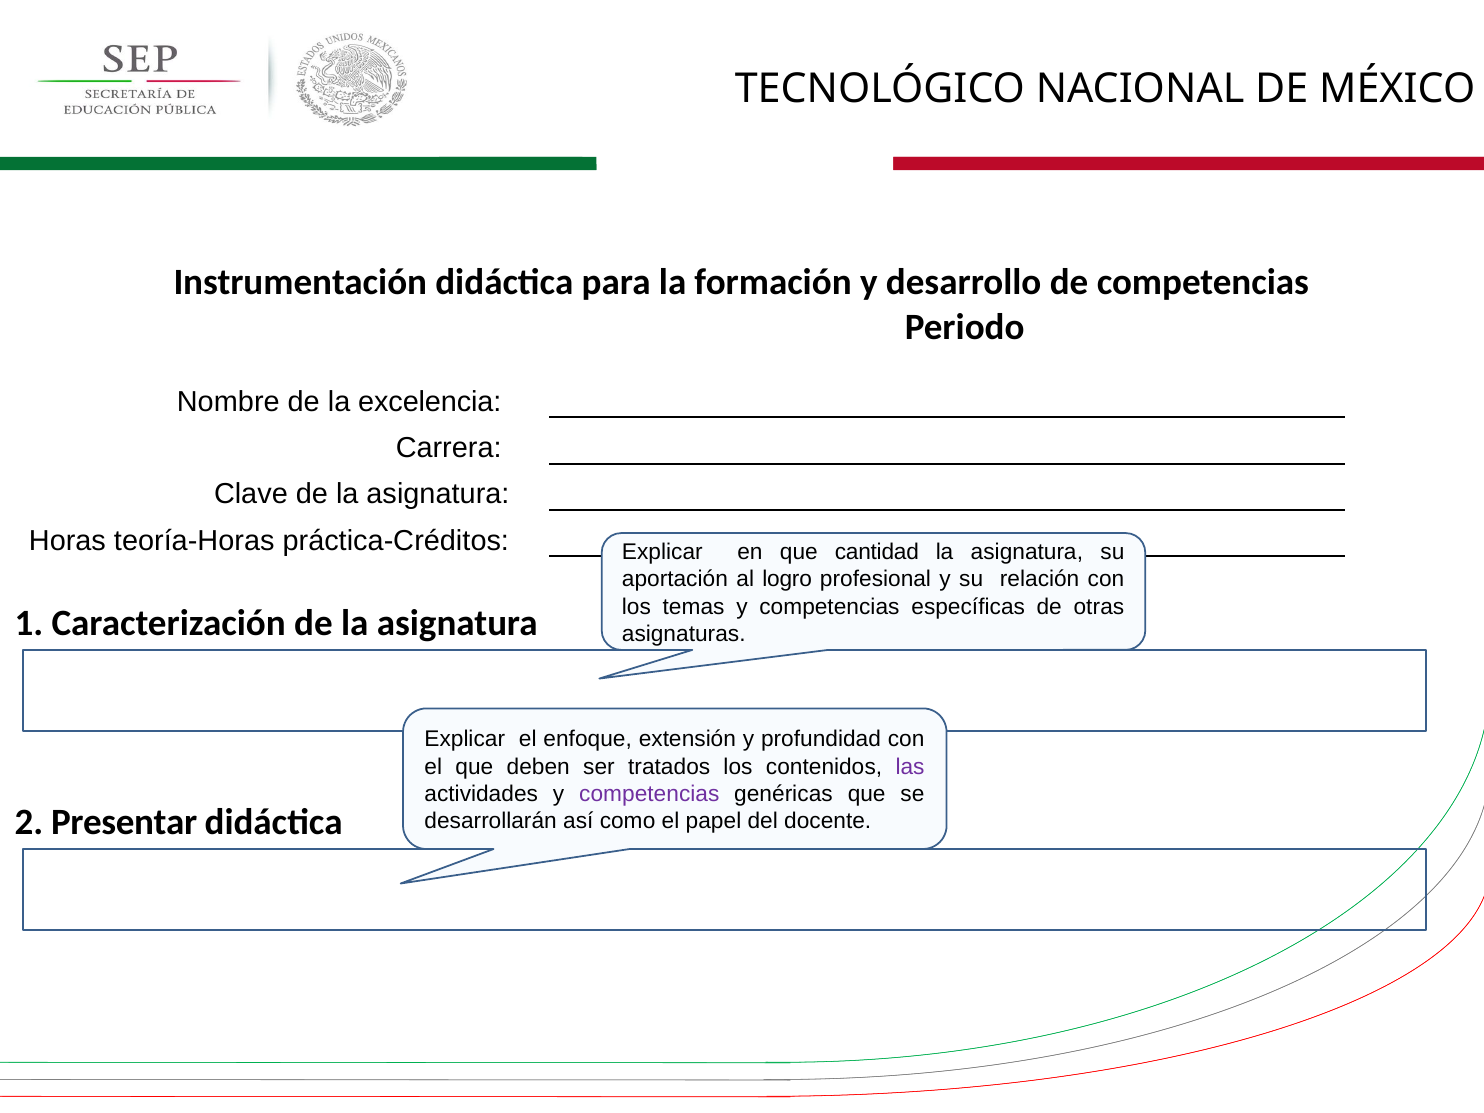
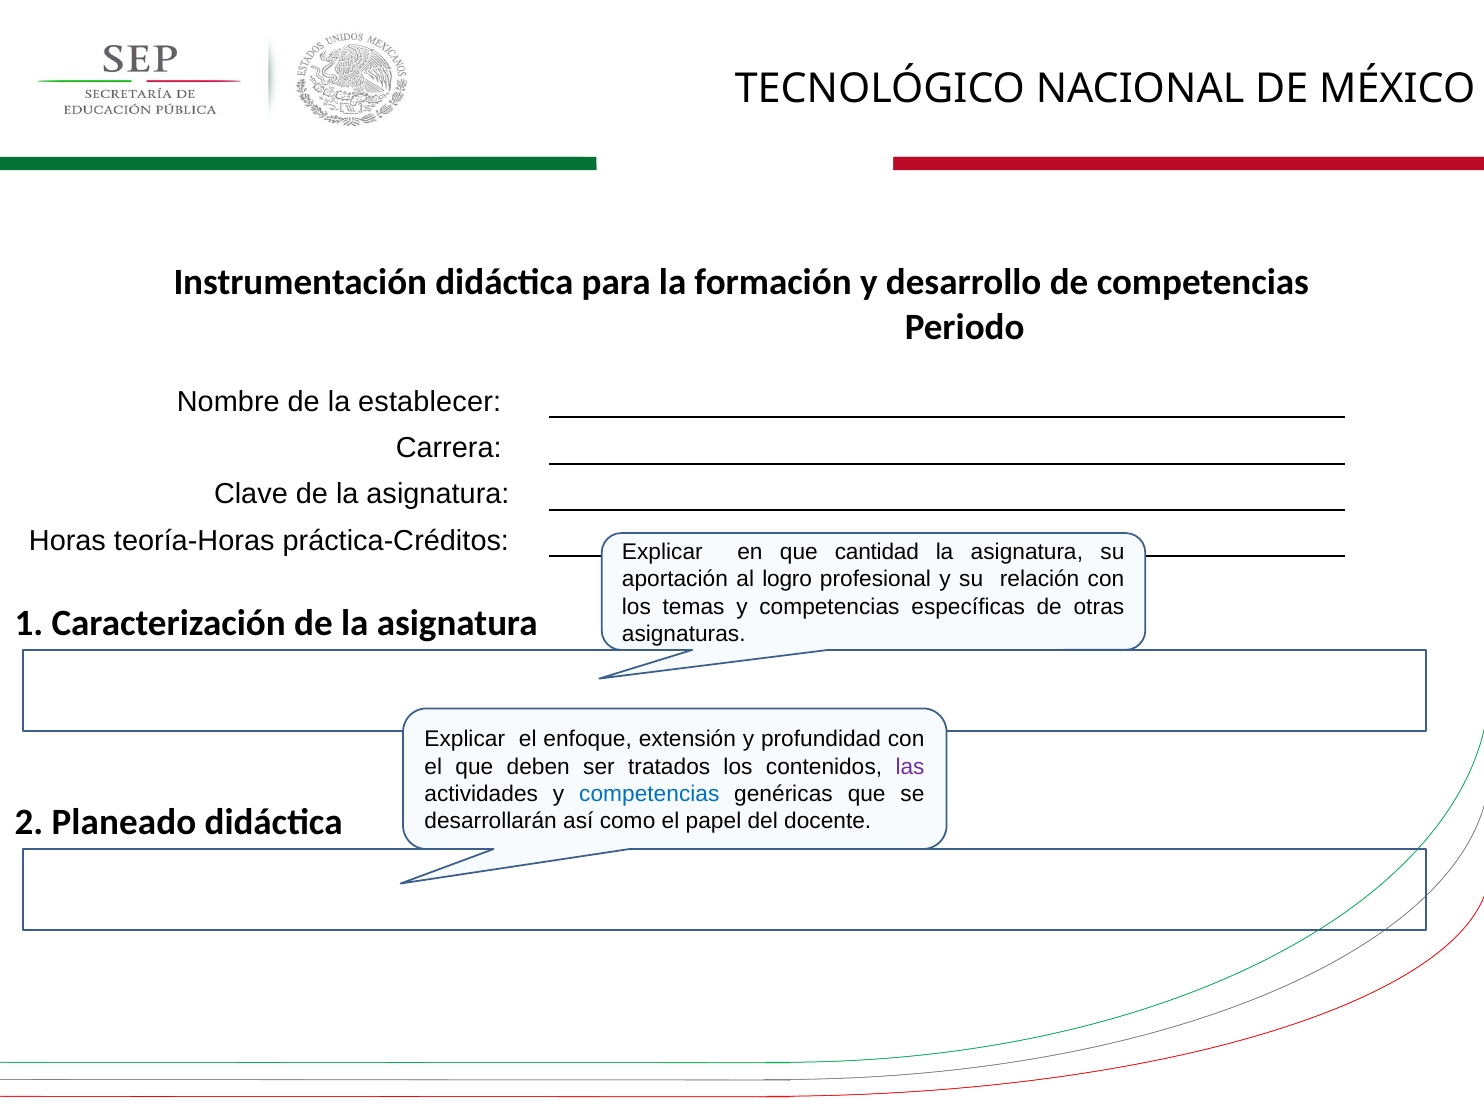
excelencia: excelencia -> establecer (430, 402)
competencias colour: purple -> blue (649, 794)
Presentar: Presentar -> Planeado (124, 822)
